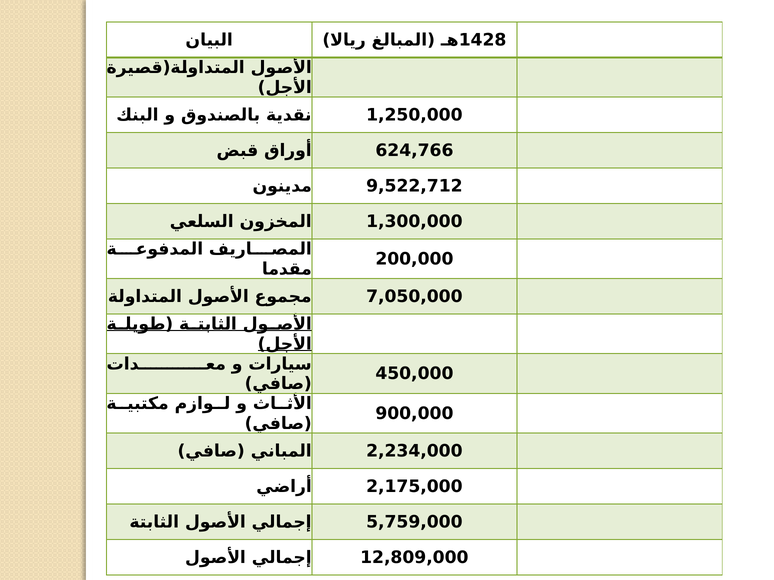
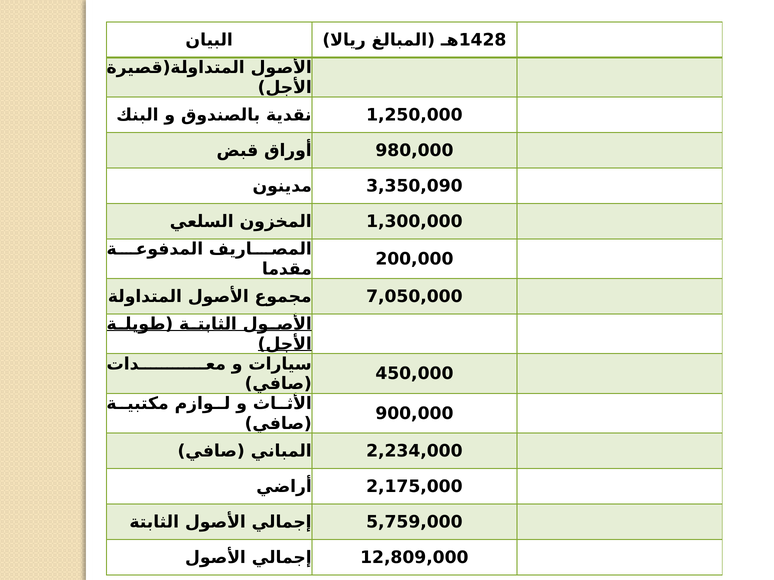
624,766: 624,766 -> 980,000 (414, 151)
9,522,712: 9,522,712 -> 3,350,090 (414, 186)
